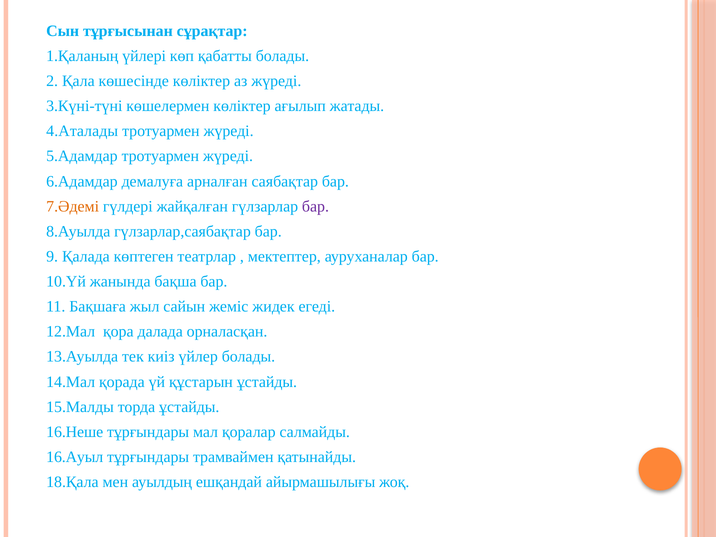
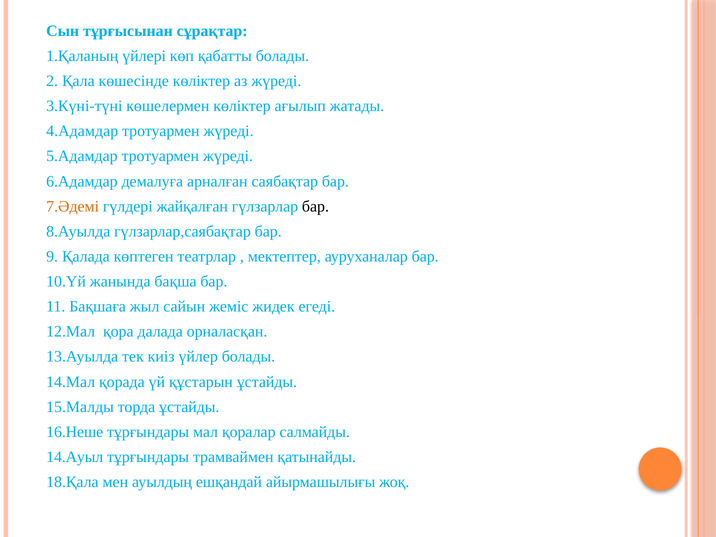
4.Аталады: 4.Аталады -> 4.Адамдар (82, 131)
бар colour: purple -> black (315, 206)
16.Ауыл: 16.Ауыл -> 14.Ауыл (75, 457)
